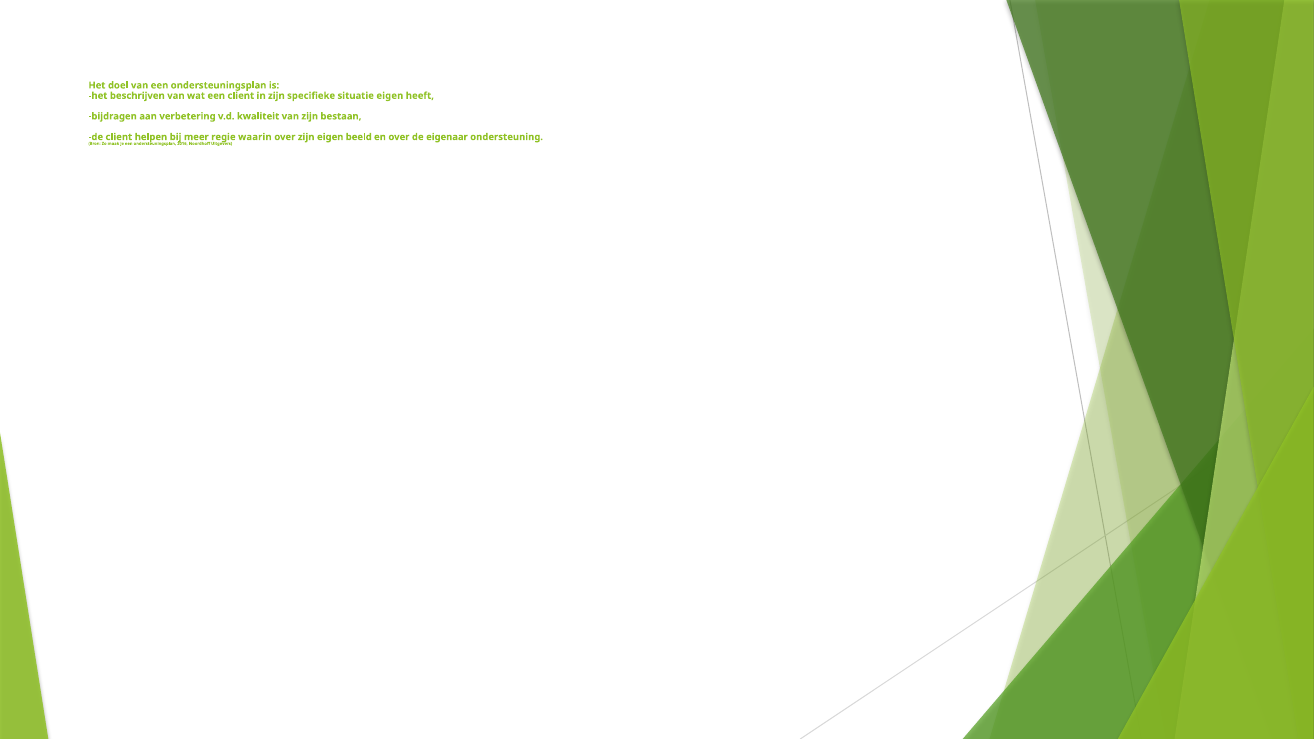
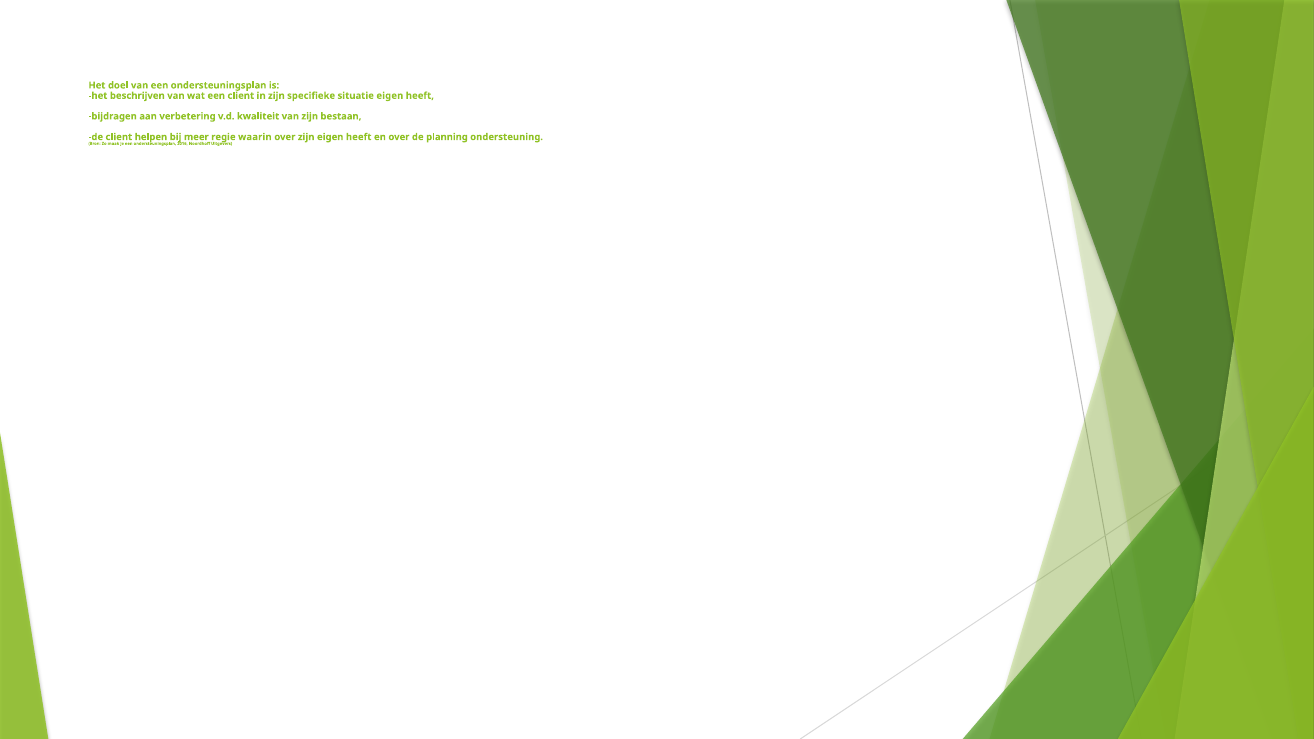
zijn eigen beeld: beeld -> heeft (359, 137)
eigenaar: eigenaar -> planning (447, 137)
